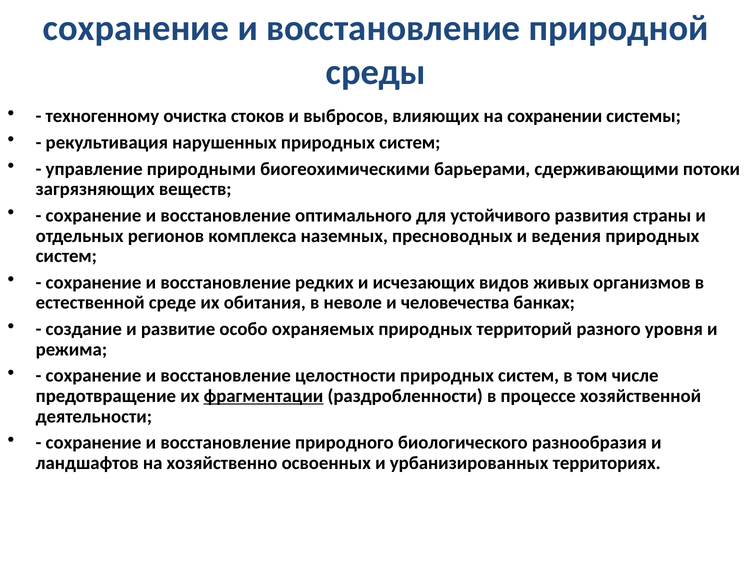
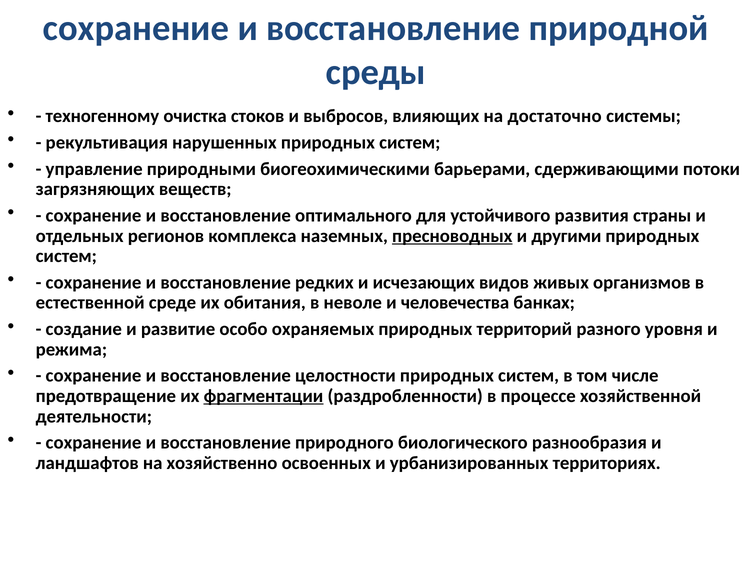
сохранении: сохранении -> достаточно (555, 116)
пресноводных underline: none -> present (452, 236)
ведения: ведения -> другими (566, 236)
